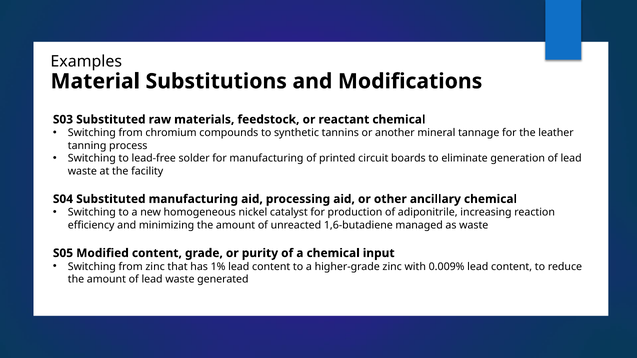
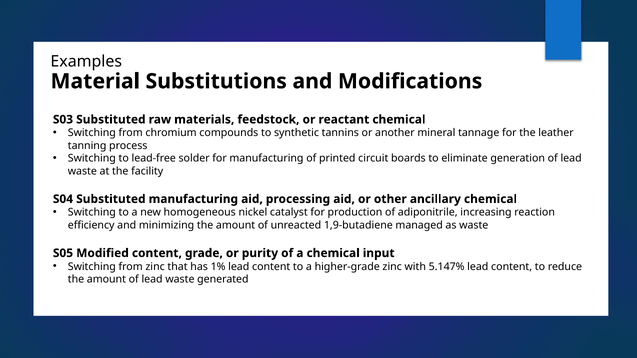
1,6-butadiene: 1,6-butadiene -> 1,9-butadiene (358, 225)
0.009%: 0.009% -> 5.147% (447, 267)
